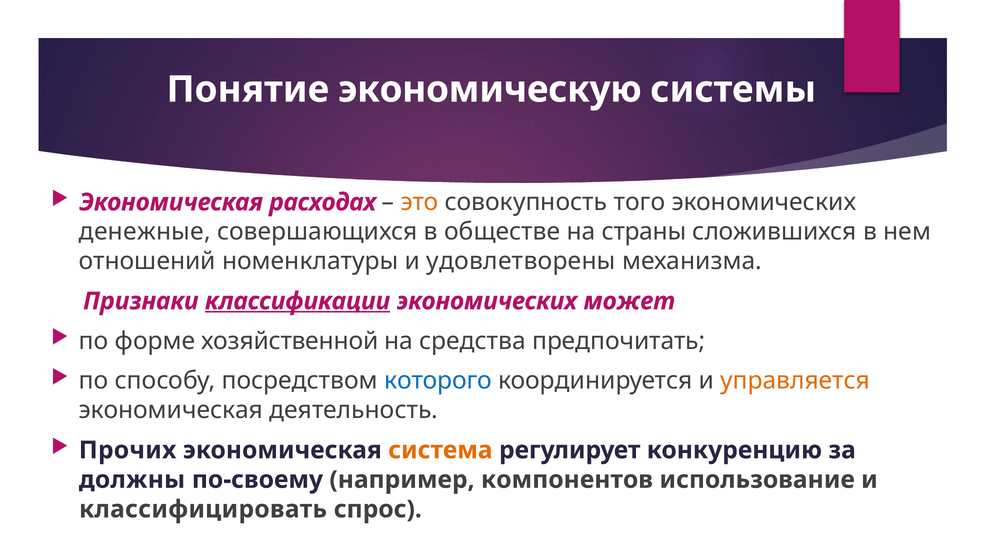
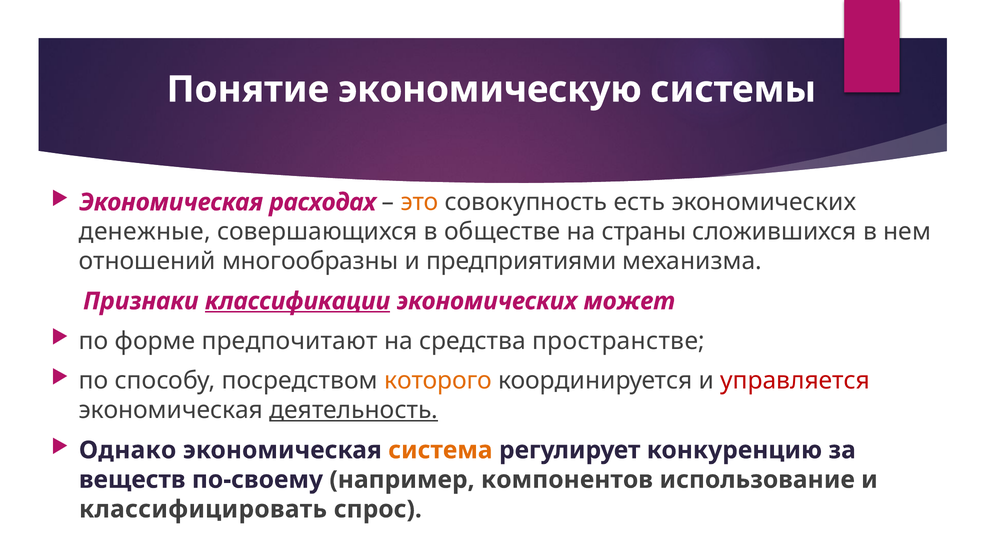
того: того -> есть (639, 203)
номенклатуры: номенклатуры -> многообразны (310, 262)
удовлетворены: удовлетворены -> предприятиями (521, 262)
хозяйственной: хозяйственной -> предпочитают (290, 341)
предпочитать: предпочитать -> пространстве (619, 341)
которого colour: blue -> orange (438, 381)
управляется colour: orange -> red (795, 381)
деятельность underline: none -> present (354, 411)
Прочих: Прочих -> Однако (128, 451)
должны: должны -> веществ (132, 480)
